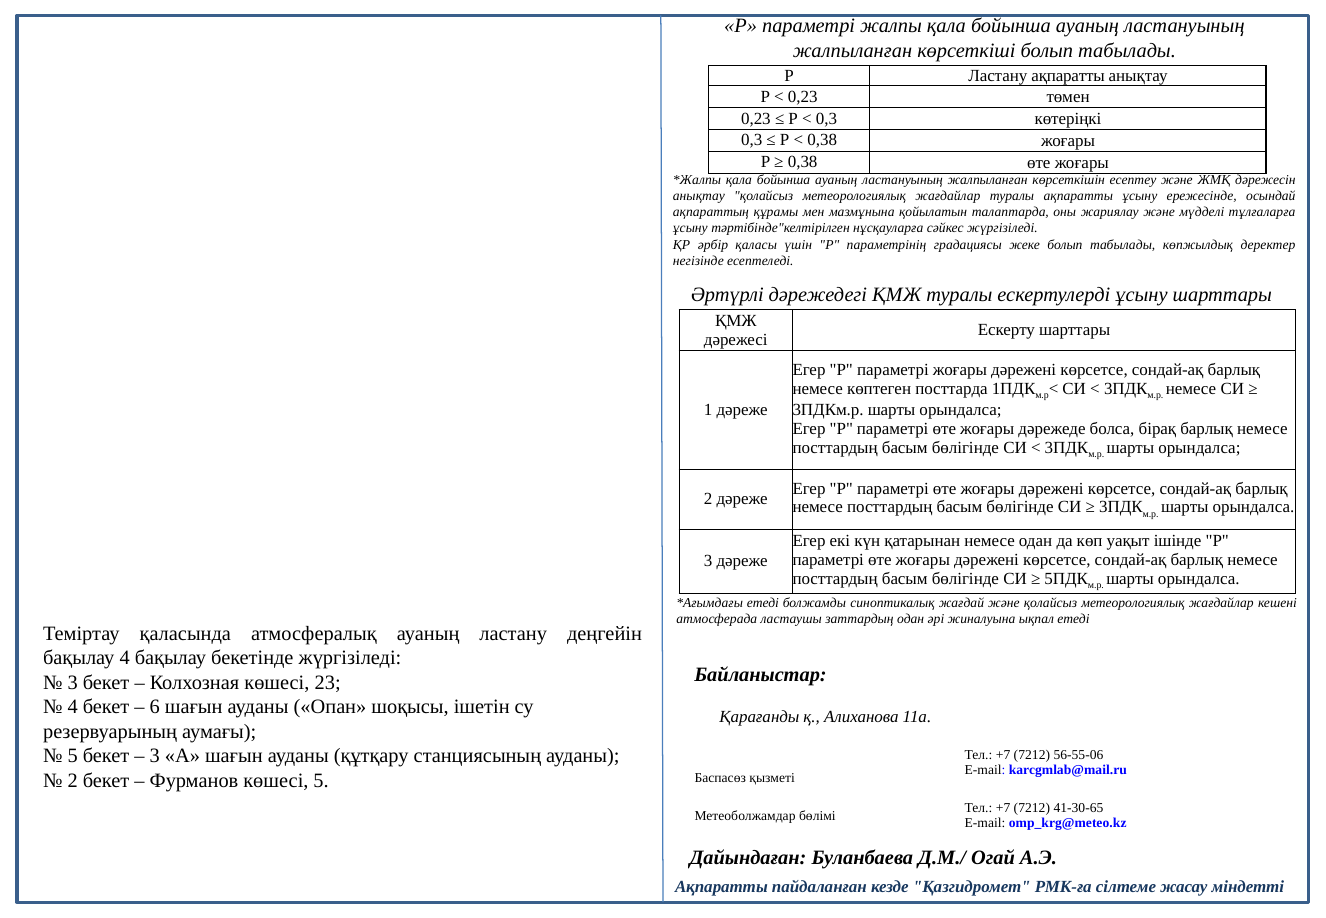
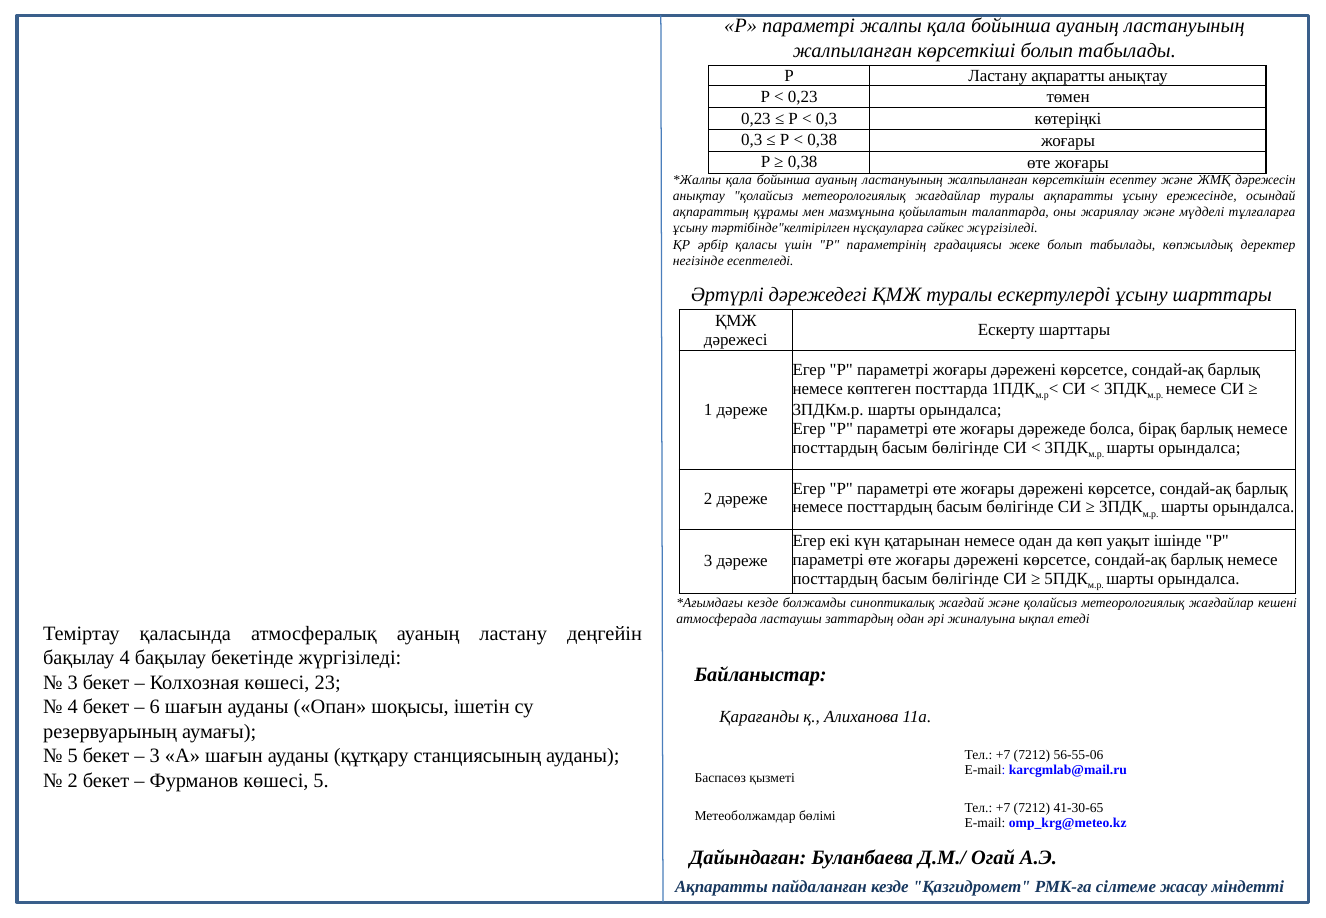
етеді: етеді -> кезде (763, 603)
